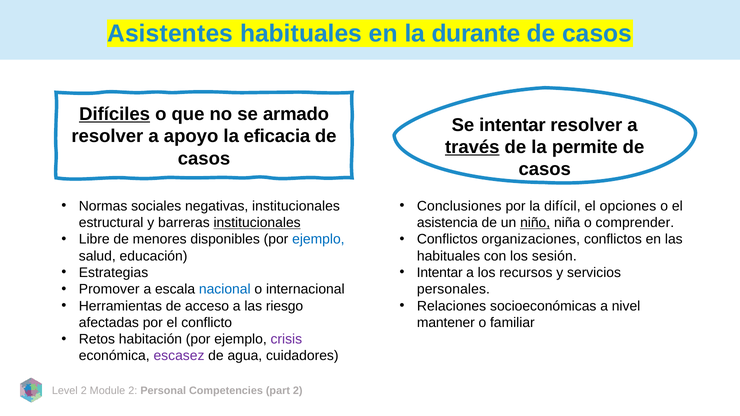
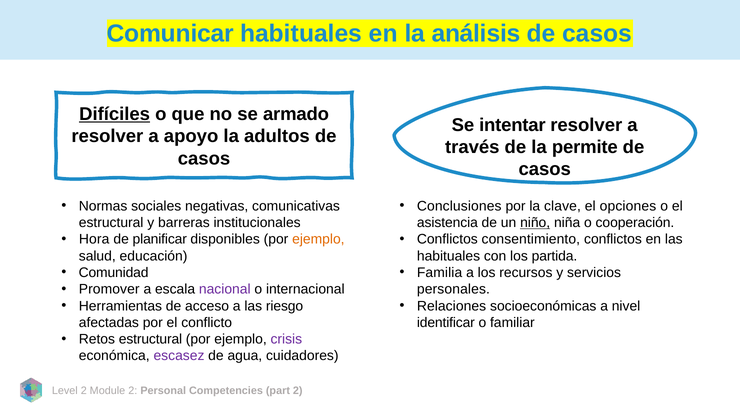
Asistentes: Asistentes -> Comunicar (170, 34)
durante: durante -> análisis (476, 34)
eficacia: eficacia -> adultos (277, 136)
través underline: present -> none (472, 147)
negativas institucionales: institucionales -> comunicativas (296, 206)
difícil: difícil -> clave (562, 206)
institucionales underline: present -> none (257, 223)
comprender: comprender -> cooperación (635, 223)
Libre: Libre -> Hora (94, 240)
menores: menores -> planificar (160, 240)
ejemplo colour: blue -> orange (318, 240)
organizaciones: organizaciones -> consentimiento (531, 240)
sesión: sesión -> partida (554, 256)
Estrategias: Estrategias -> Comunidad (114, 273)
Intentar: Intentar -> Familia (440, 273)
nacional colour: blue -> purple (225, 289)
mantener: mantener -> identificar (446, 323)
Retos habitación: habitación -> estructural (151, 339)
